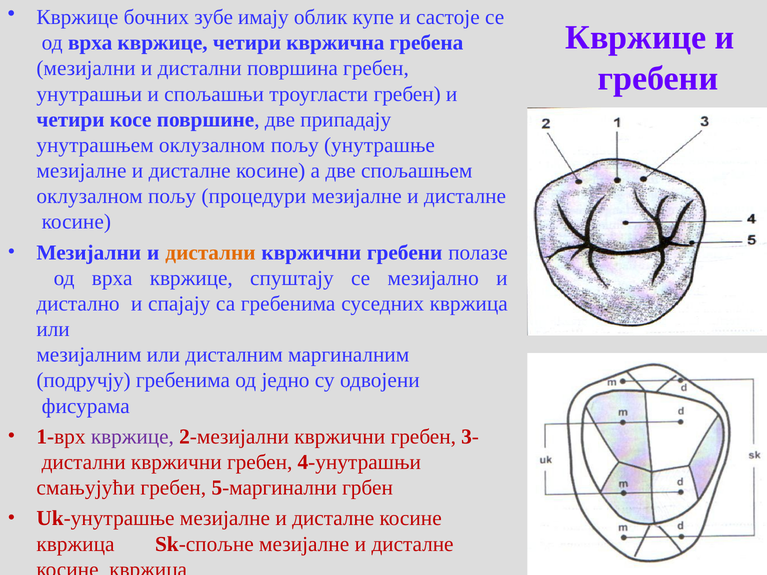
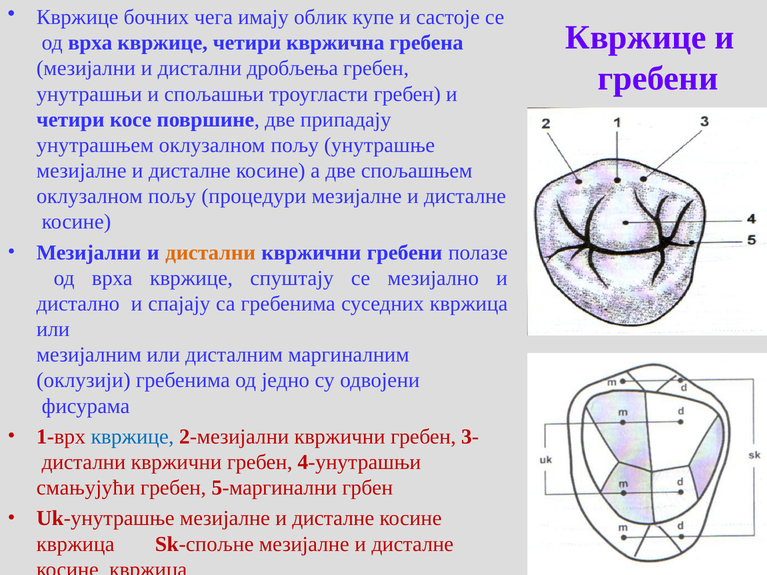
зубе: зубе -> чега (214, 17)
површина: површина -> дробљења (292, 68)
подручју: подручју -> оклузији (83, 381)
квржице colour: purple -> blue (132, 437)
